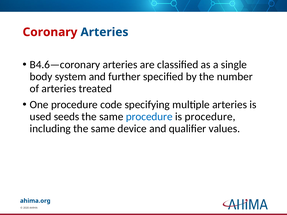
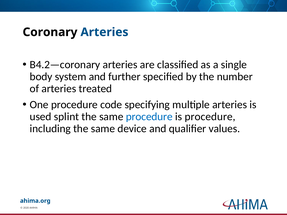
Coronary colour: red -> black (50, 32)
B4.6—coronary: B4.6—coronary -> B4.2—coronary (65, 65)
seeds: seeds -> splint (66, 117)
